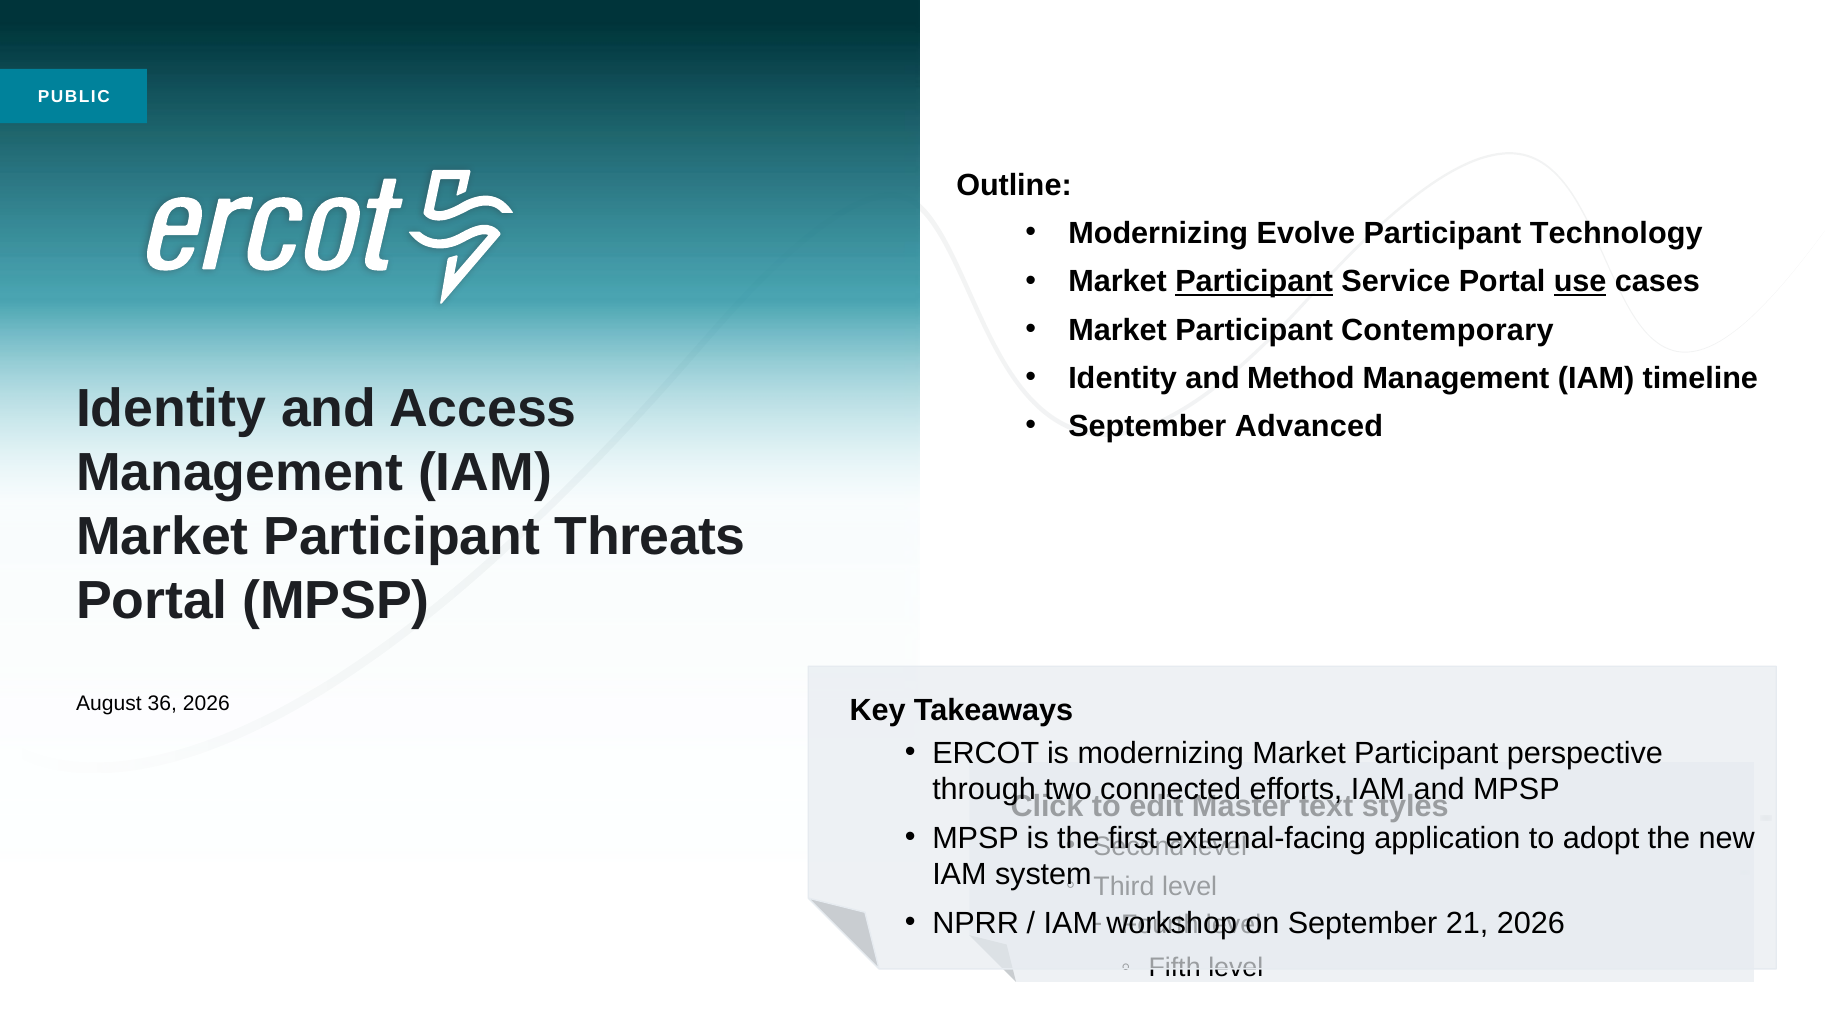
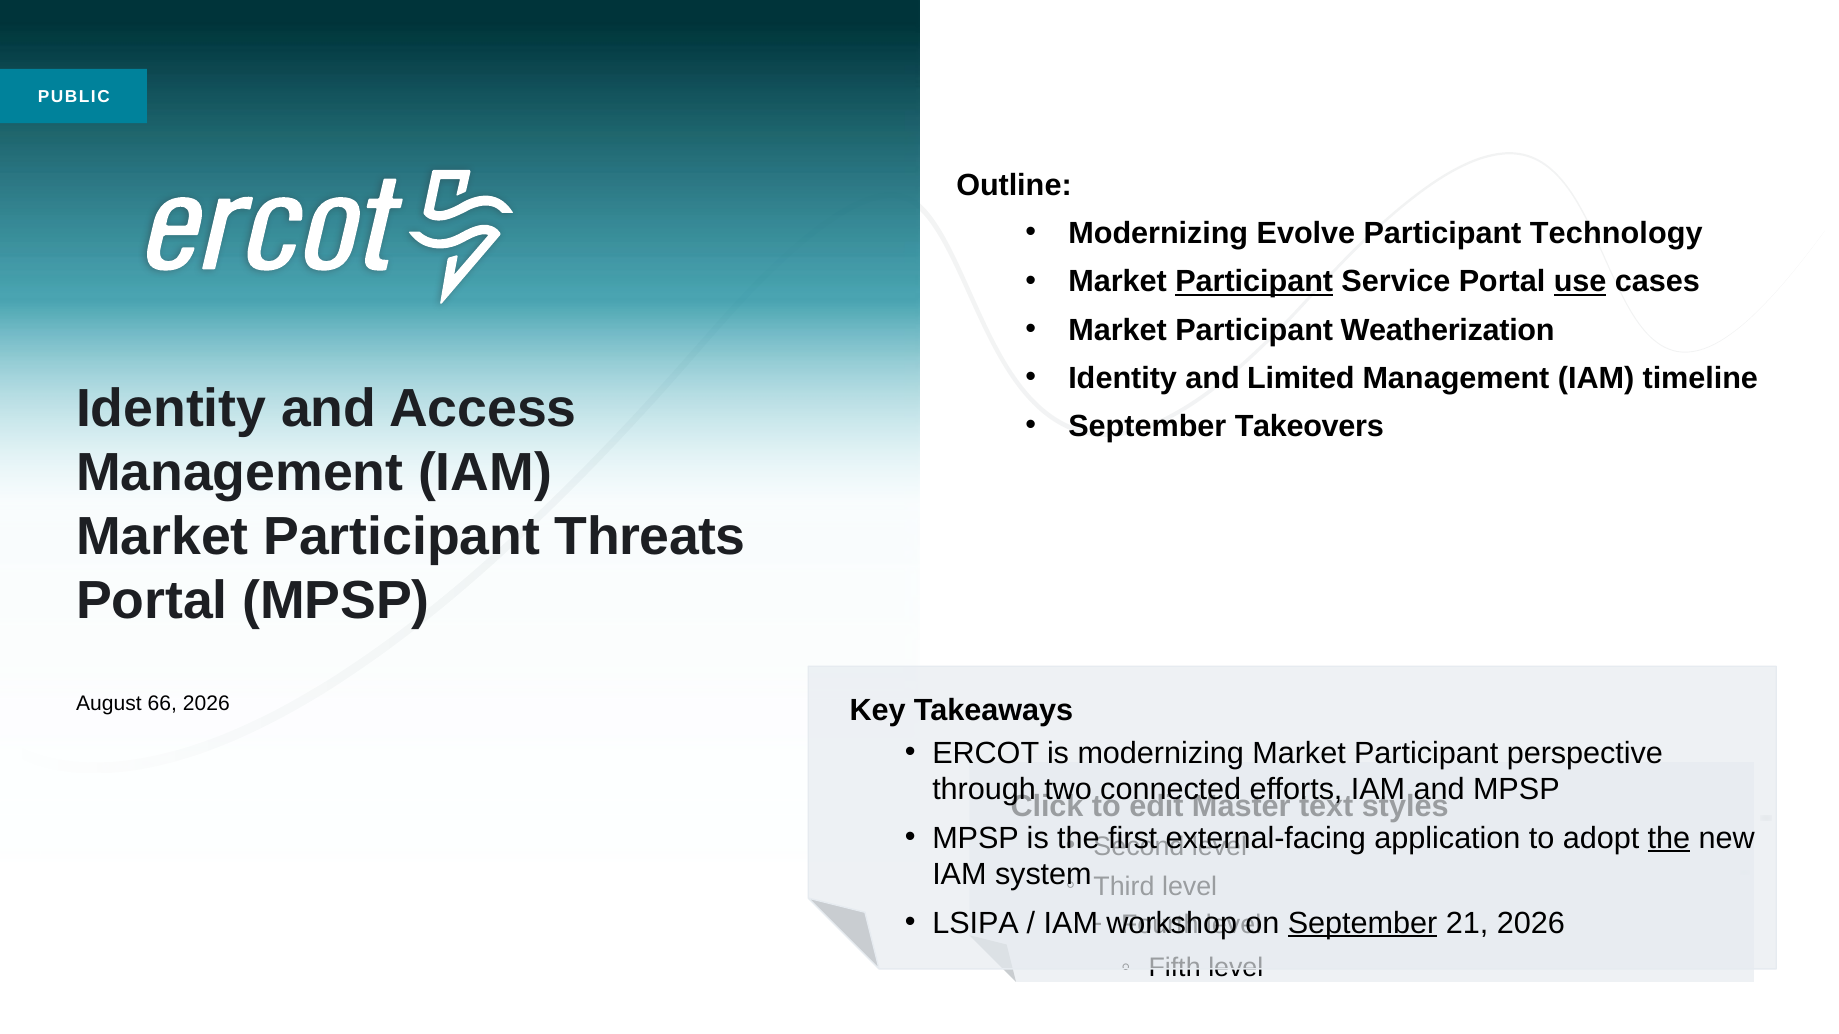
Contemporary: Contemporary -> Weatherization (1448, 330)
Method: Method -> Limited (1301, 378)
Advanced: Advanced -> Takeovers (1309, 427)
36: 36 -> 66 (162, 704)
the underline: none -> present (1669, 838)
NPRR: NPRR -> LSIPA (976, 923)
September underline: none -> present (1363, 923)
